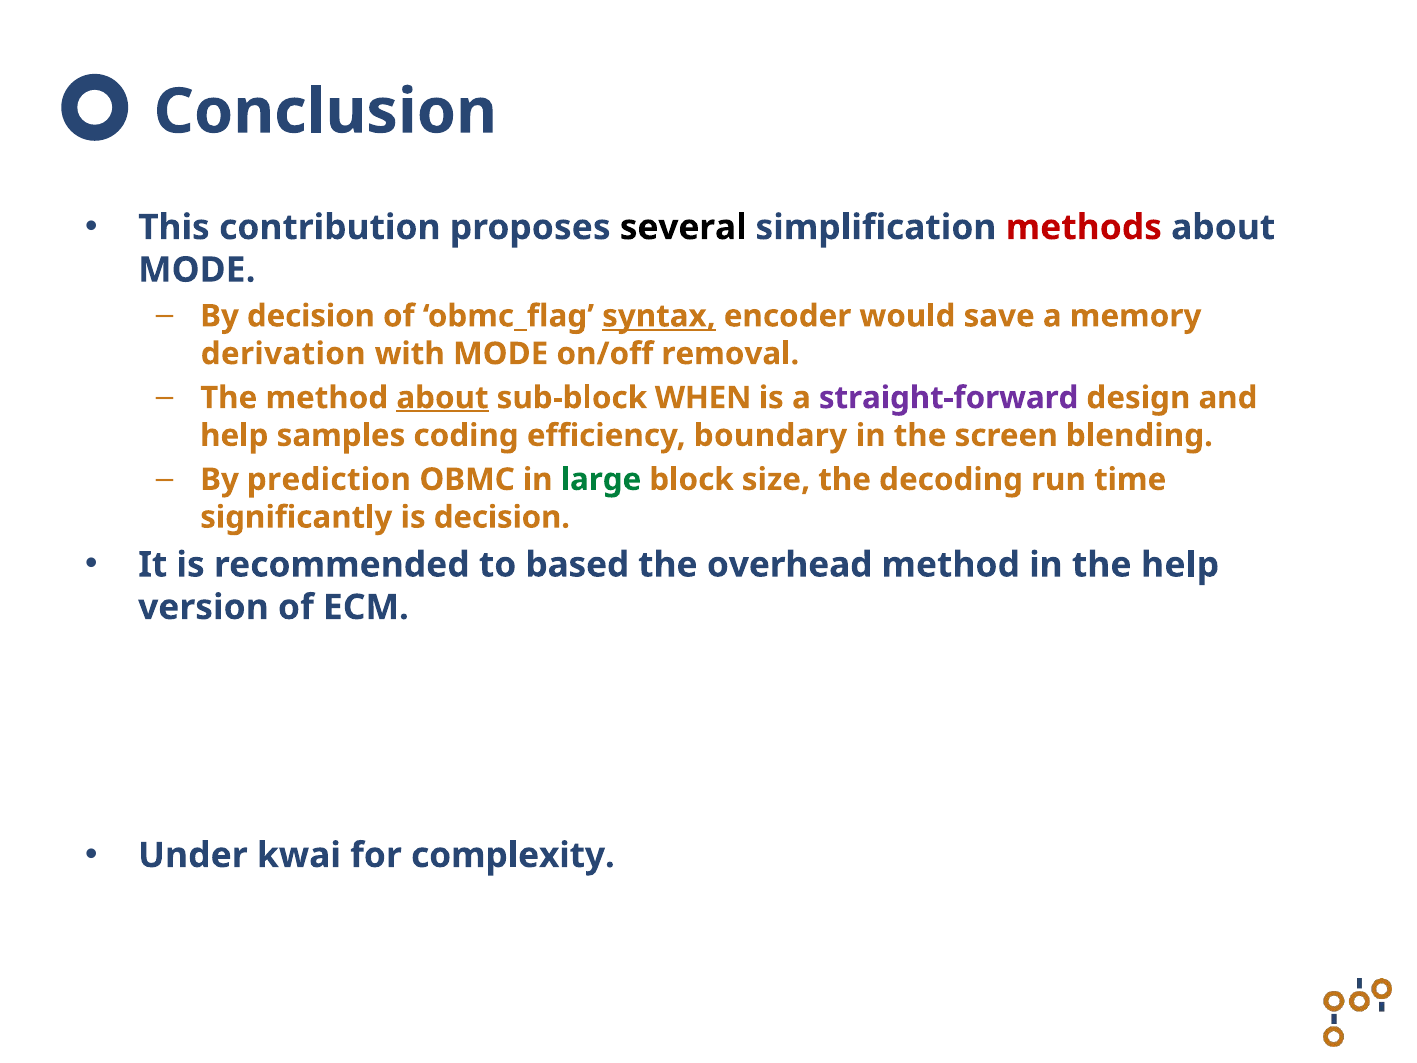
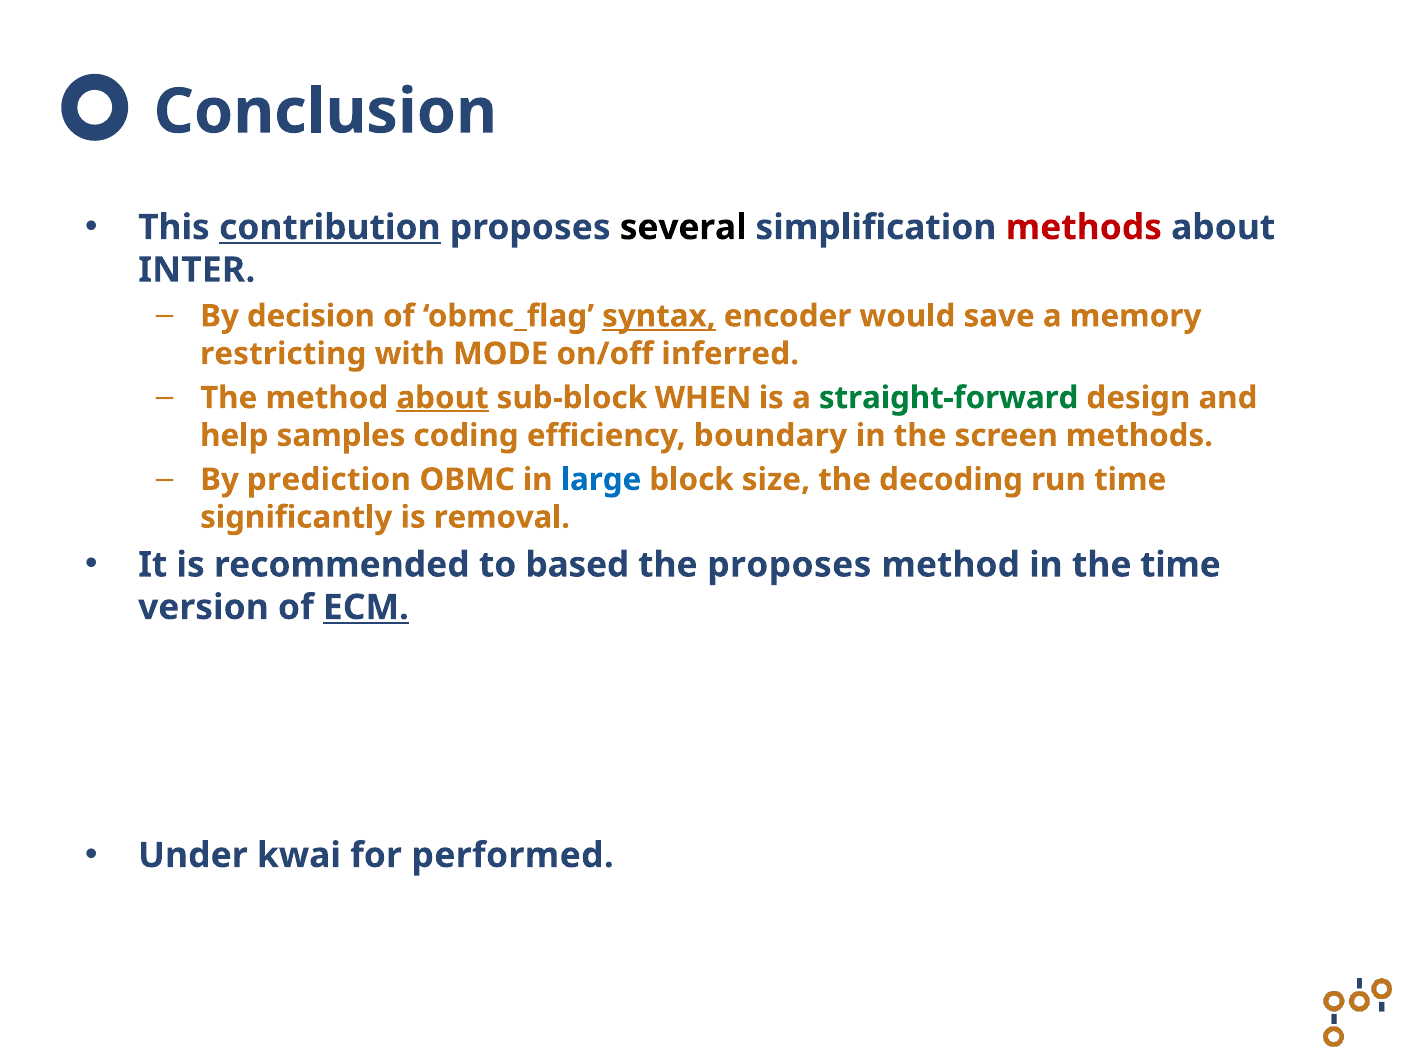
contribution underline: none -> present (330, 227)
MODE: MODE -> INTER (197, 270)
derivation: derivation -> restricting (283, 354)
removal: removal -> inferred (730, 354)
straight-forward colour: purple -> green (949, 398)
screen blending: blending -> methods (1139, 435)
large colour: green -> blue (601, 479)
is decision: decision -> removal (502, 517)
the overhead: overhead -> proposes (789, 565)
the help: help -> time (1180, 565)
ECM underline: none -> present (366, 607)
complexity: complexity -> performed (513, 855)
